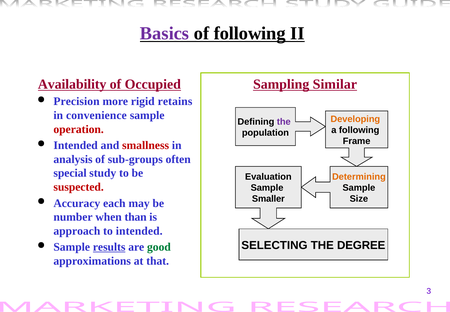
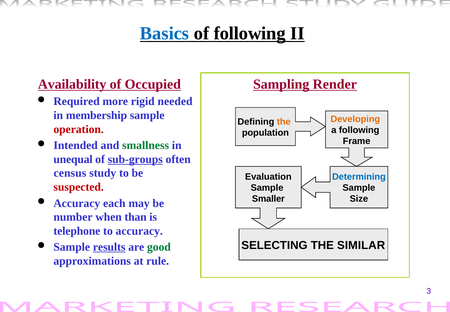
Basics colour: purple -> blue (165, 33)
Similar: Similar -> Render (335, 84)
Precision: Precision -> Required (77, 101)
retains: retains -> needed (175, 101)
convenience: convenience -> membership (96, 115)
the colour: purple -> orange (284, 121)
smallness colour: red -> green (146, 145)
analysis: analysis -> unequal (73, 159)
sub-groups underline: none -> present (135, 159)
special: special -> census (70, 173)
Determining colour: orange -> blue (359, 177)
approach: approach -> telephone (77, 231)
to intended: intended -> accuracy (139, 231)
DEGREE: DEGREE -> SIMILAR (361, 245)
that: that -> rule (158, 261)
